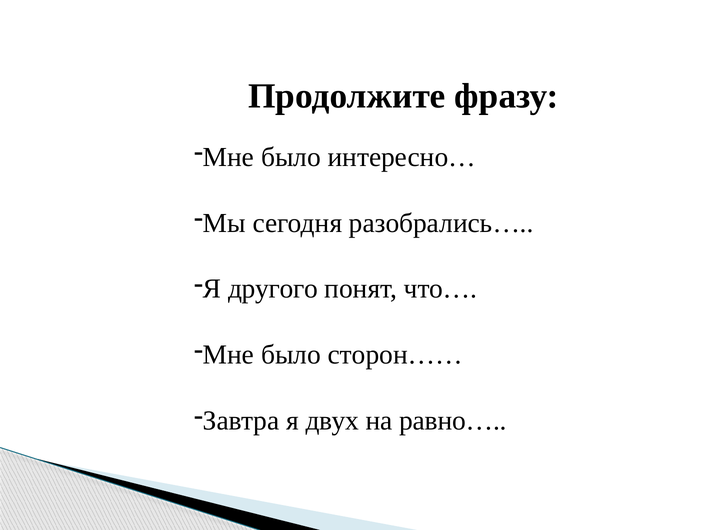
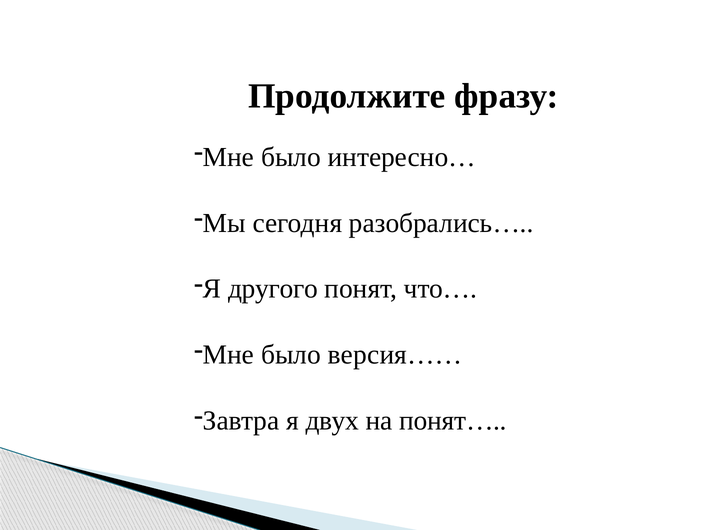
сторон……: сторон…… -> версия…… (395, 355)
равно…: равно… -> понят… (453, 421)
